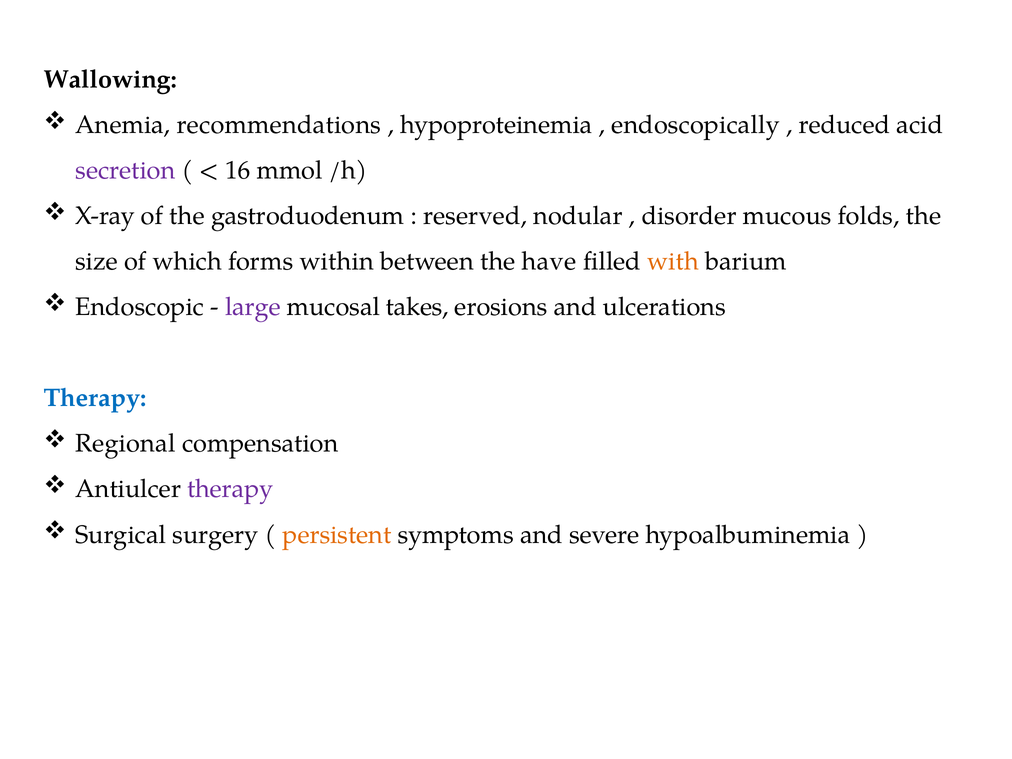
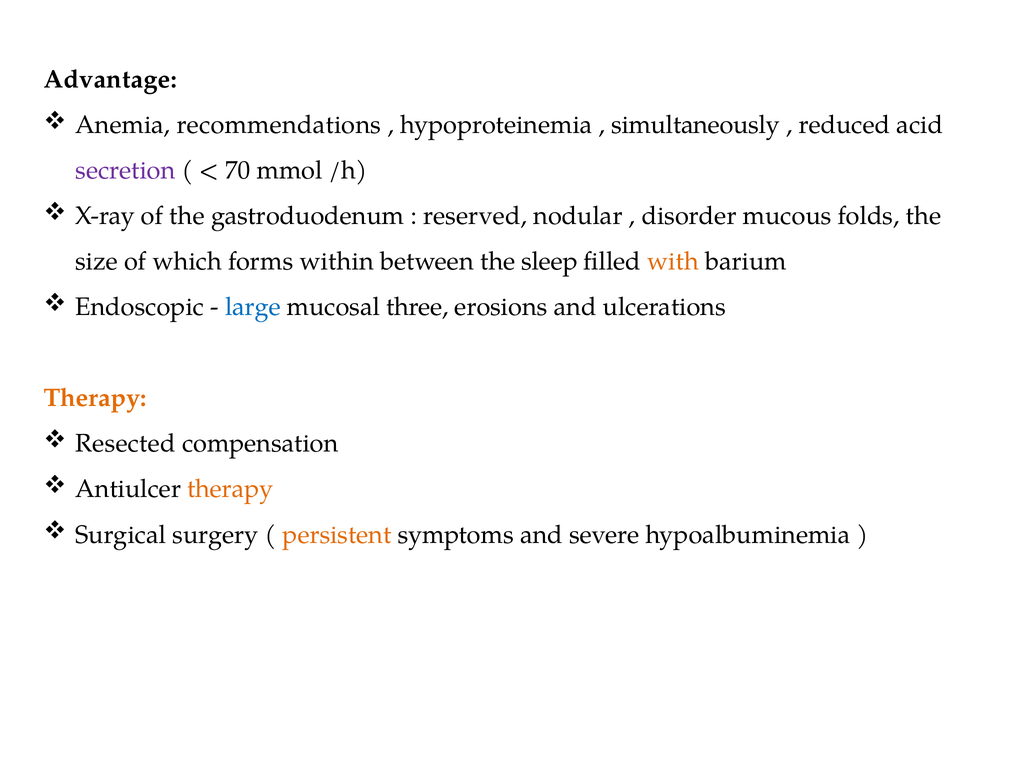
Wallowing: Wallowing -> Advantage (110, 79)
endoscopically: endoscopically -> simultaneously (696, 125)
16: 16 -> 70 (238, 170)
have: have -> sleep (550, 261)
large colour: purple -> blue (253, 307)
takes: takes -> three (417, 307)
Therapy colour: blue -> orange (95, 398)
Regional: Regional -> Resected (125, 444)
therapy colour: purple -> orange (230, 489)
